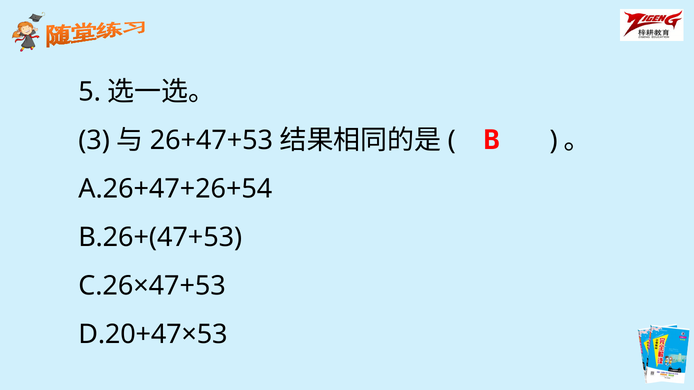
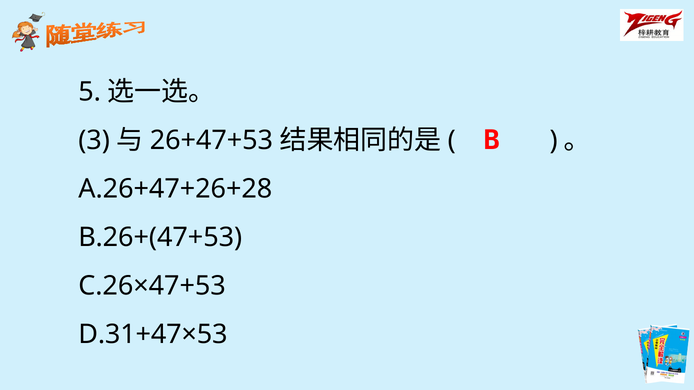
A.26+47+26+54: A.26+47+26+54 -> A.26+47+26+28 (175, 189)
D.20+47×53: D.20+47×53 -> D.31+47×53 (153, 335)
